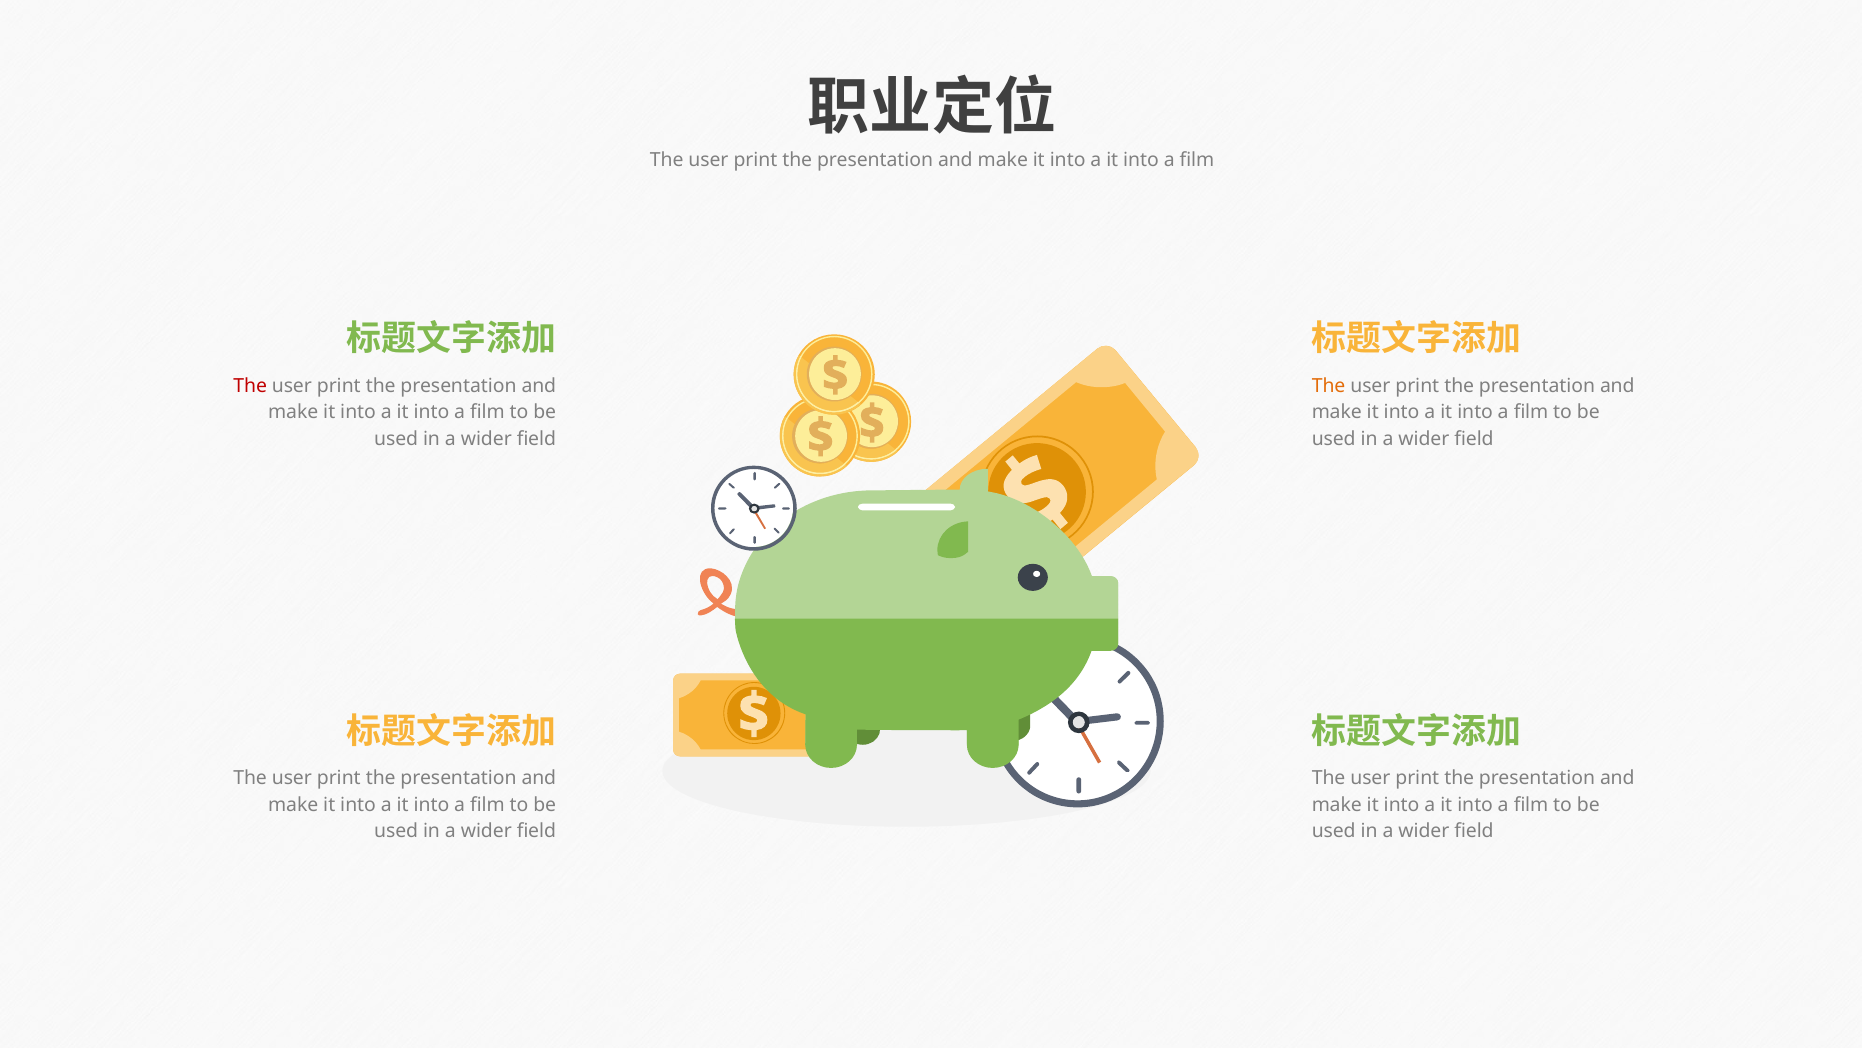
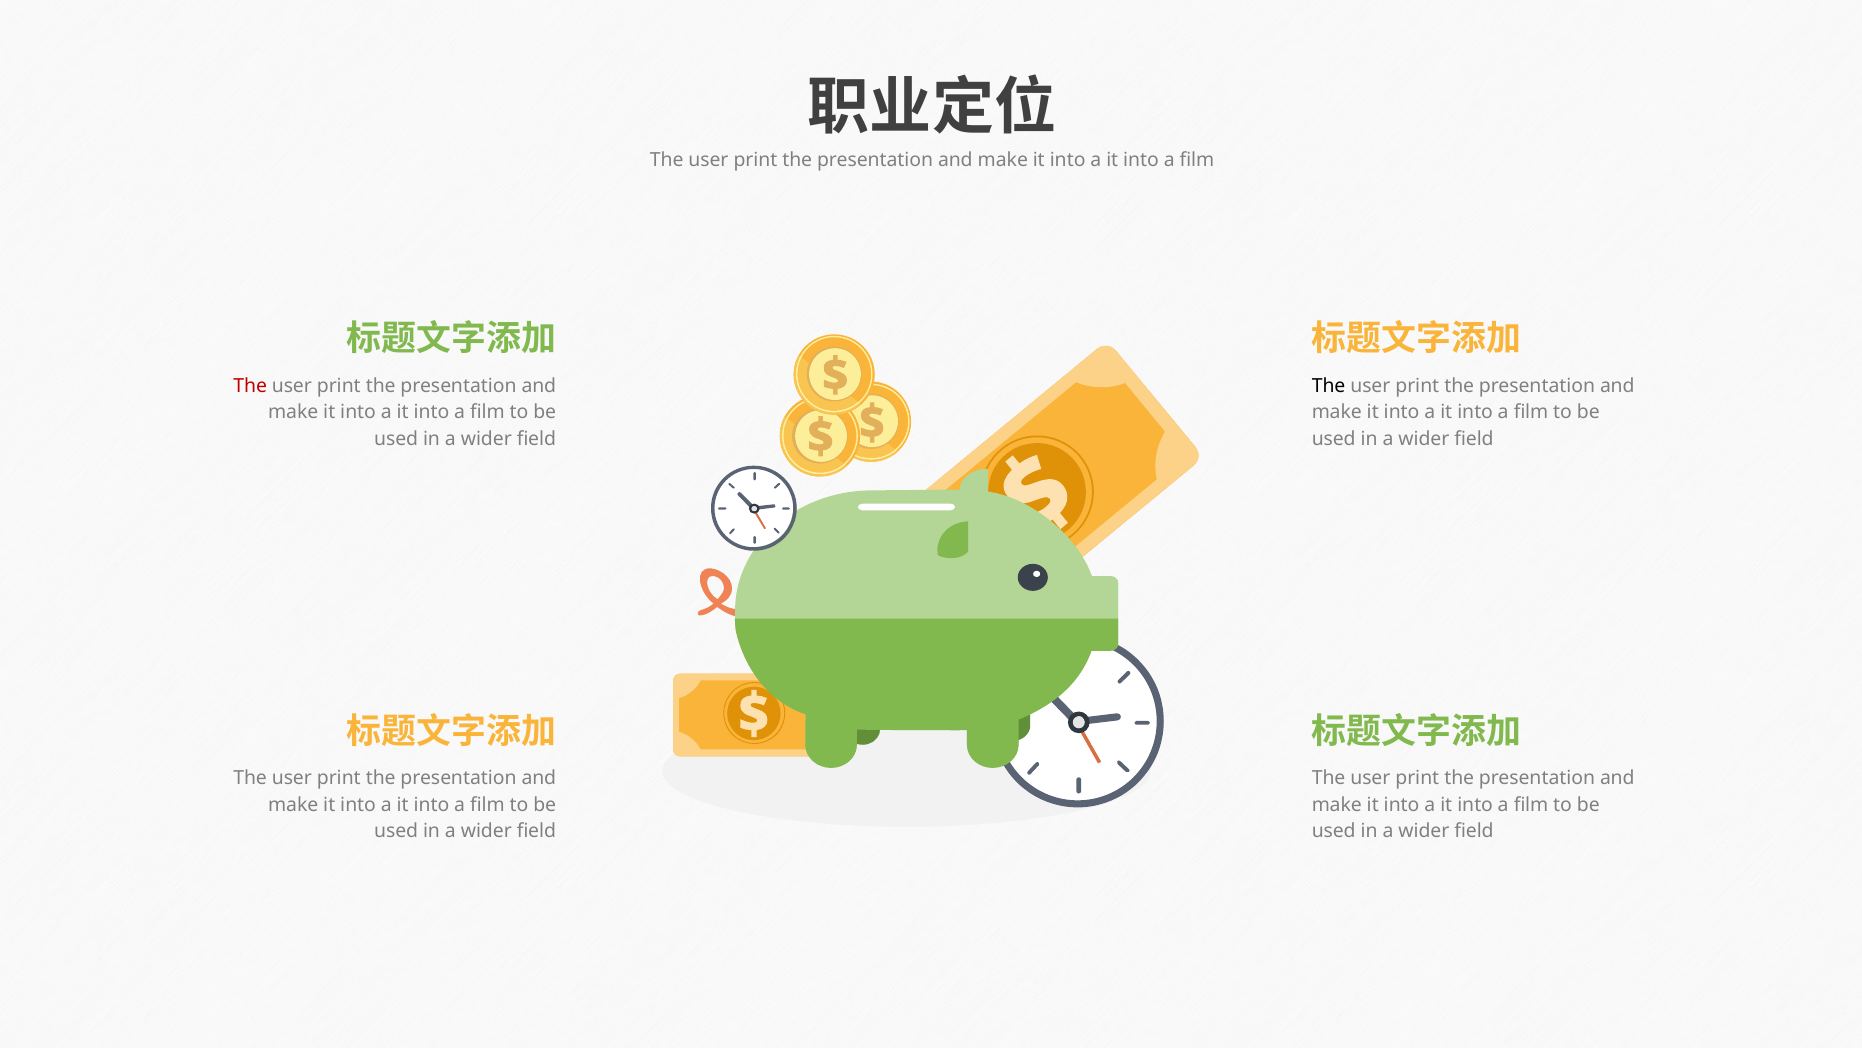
The colour: orange -> black (1329, 386)
